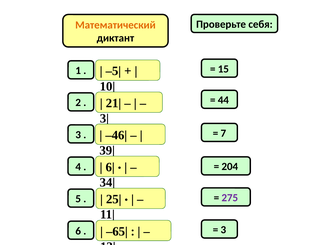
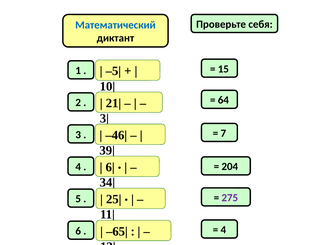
Математический colour: orange -> blue (115, 25)
44: 44 -> 64 (223, 100)
3: 3 -> 4 (223, 229)
